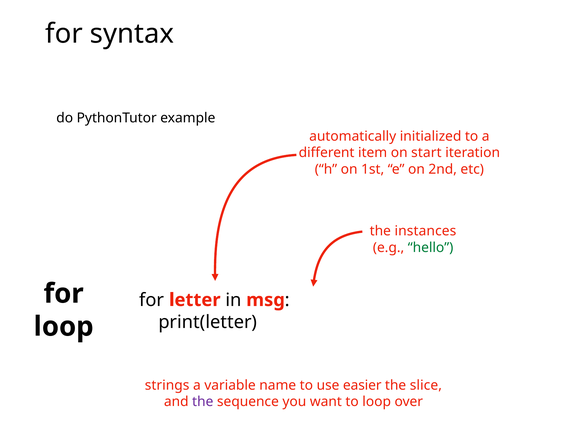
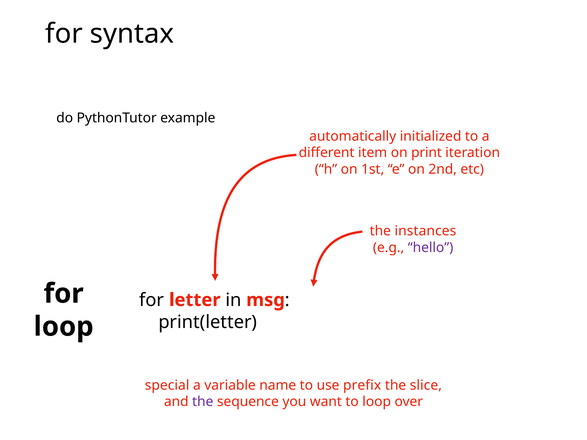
start: start -> print (426, 153)
hello colour: green -> purple (431, 248)
strings: strings -> special (167, 385)
easier: easier -> prefix (362, 385)
